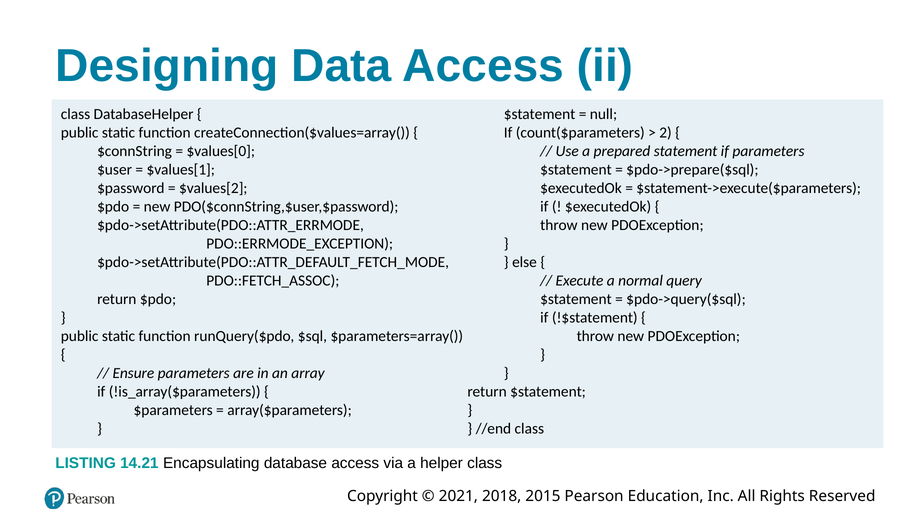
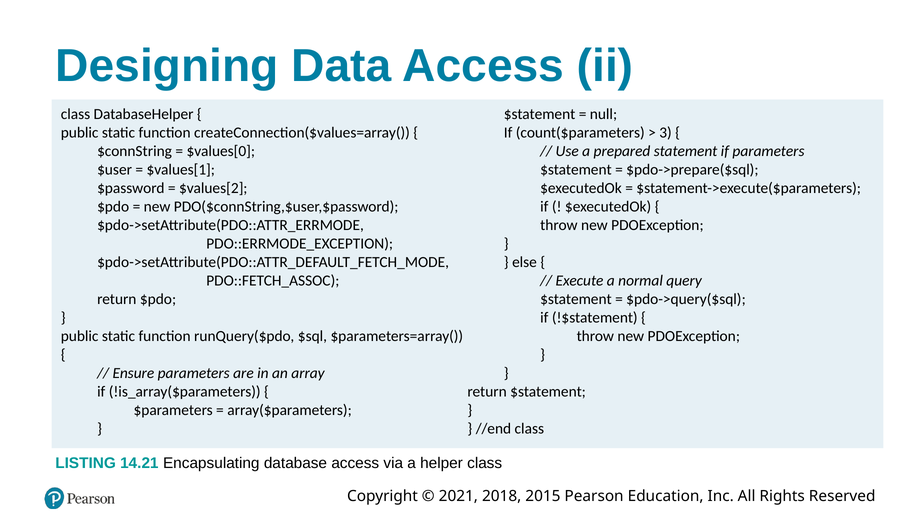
2: 2 -> 3 (666, 133)
